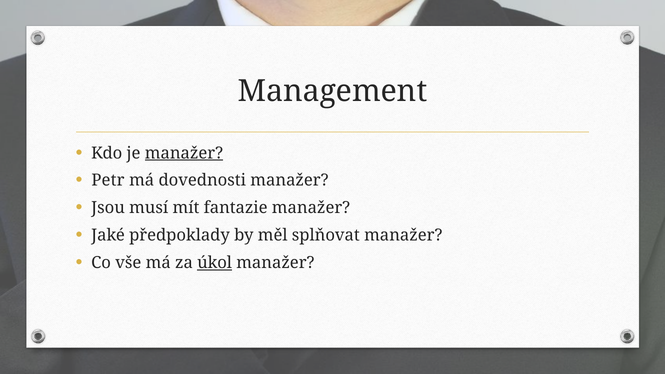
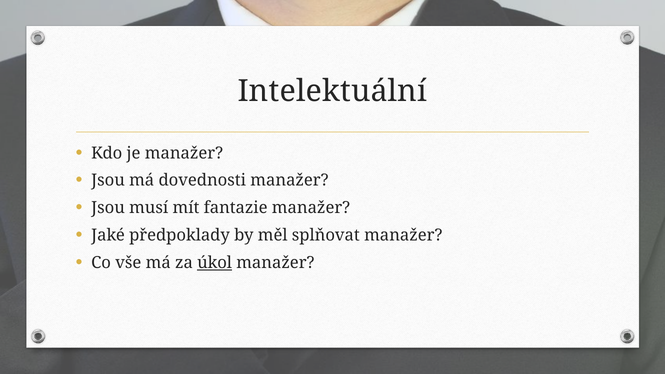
Management: Management -> Intelektuální (332, 91)
manažer underline: present -> none (184, 153)
Petr: Petr -> Jsou (108, 181)
